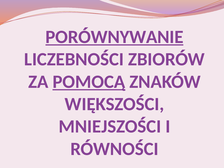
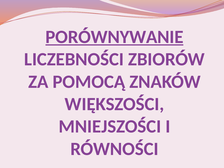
POMOCĄ underline: present -> none (89, 82)
